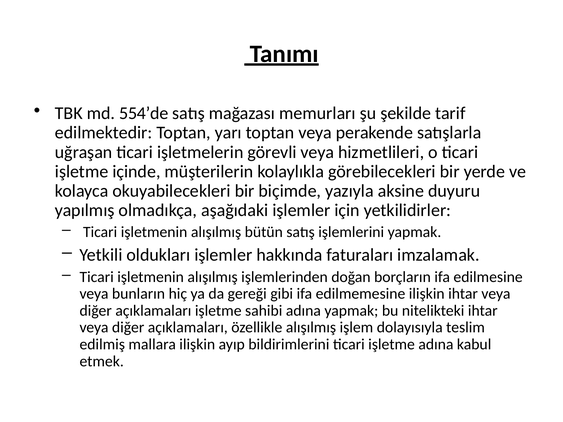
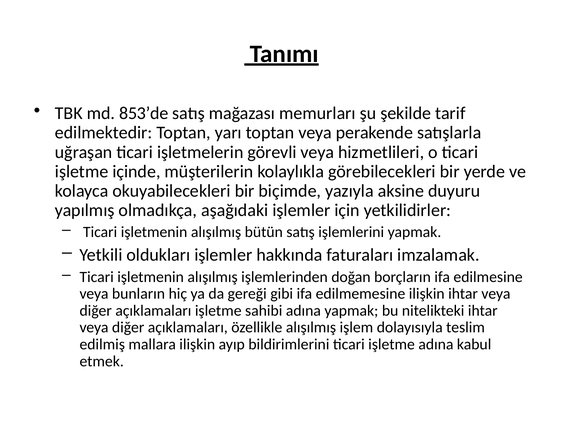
554’de: 554’de -> 853’de (144, 113)
